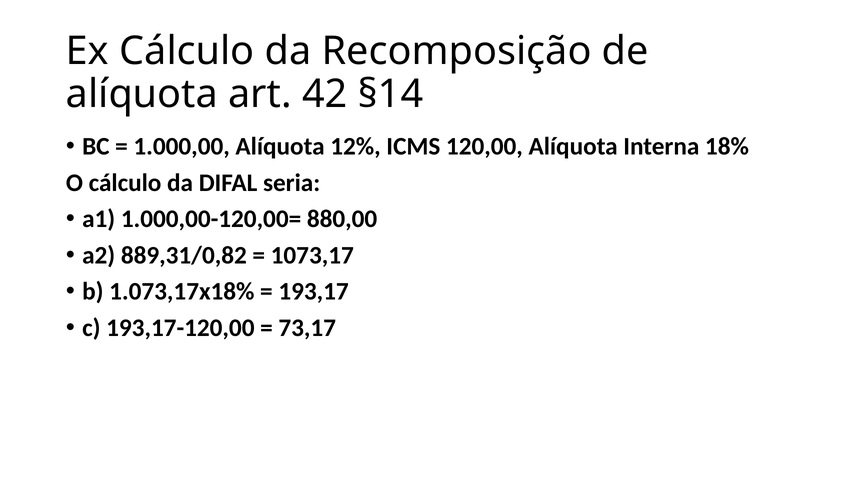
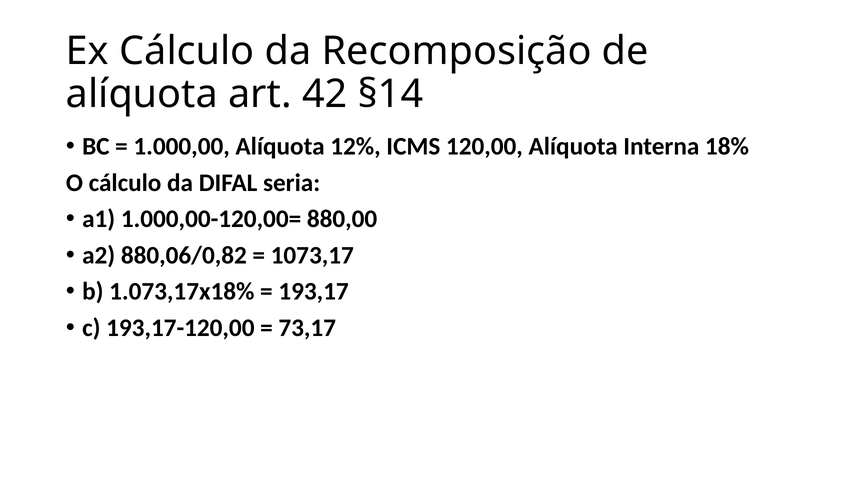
889,31/0,82: 889,31/0,82 -> 880,06/0,82 (184, 255)
